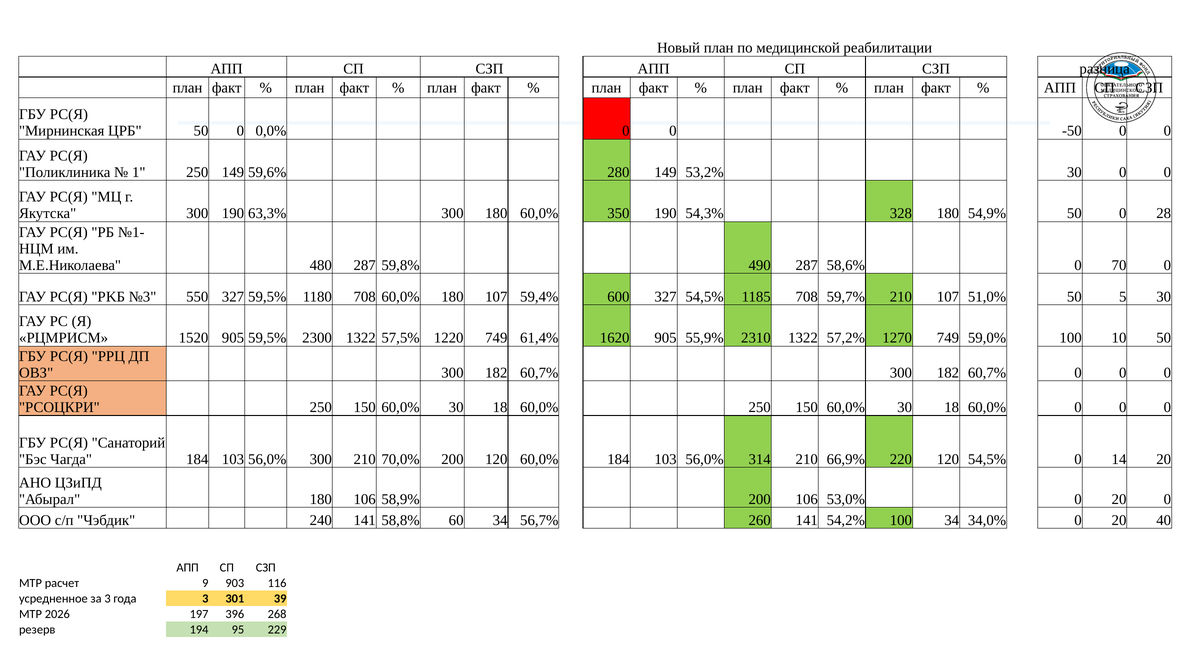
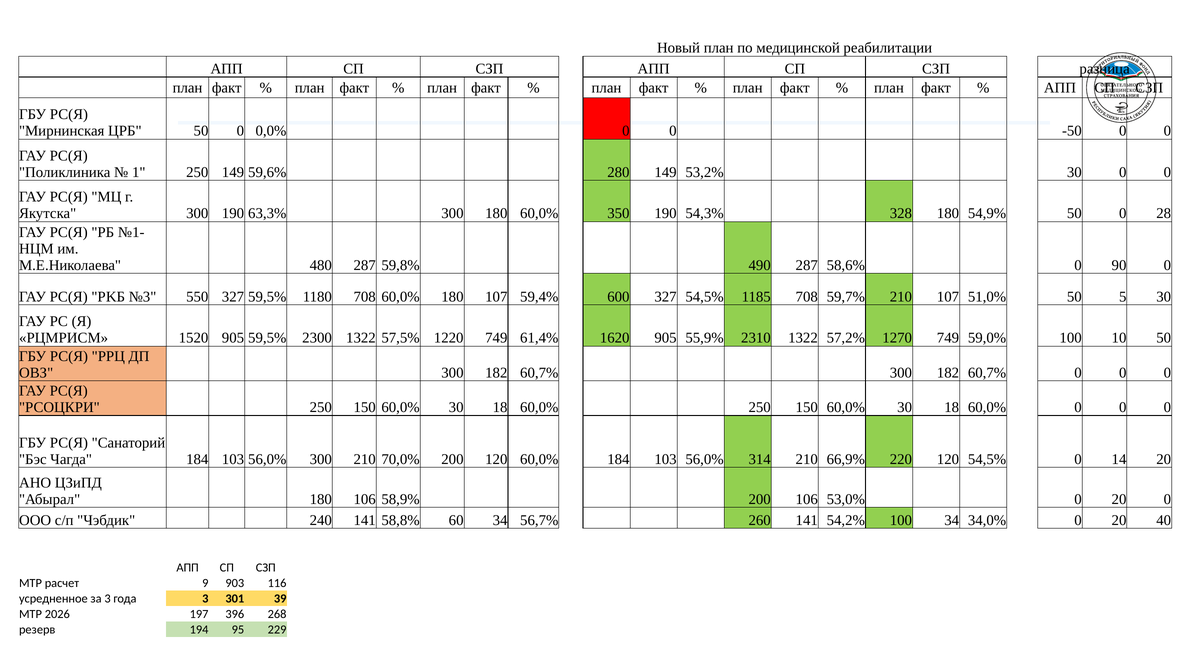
70: 70 -> 90 (1119, 265)
